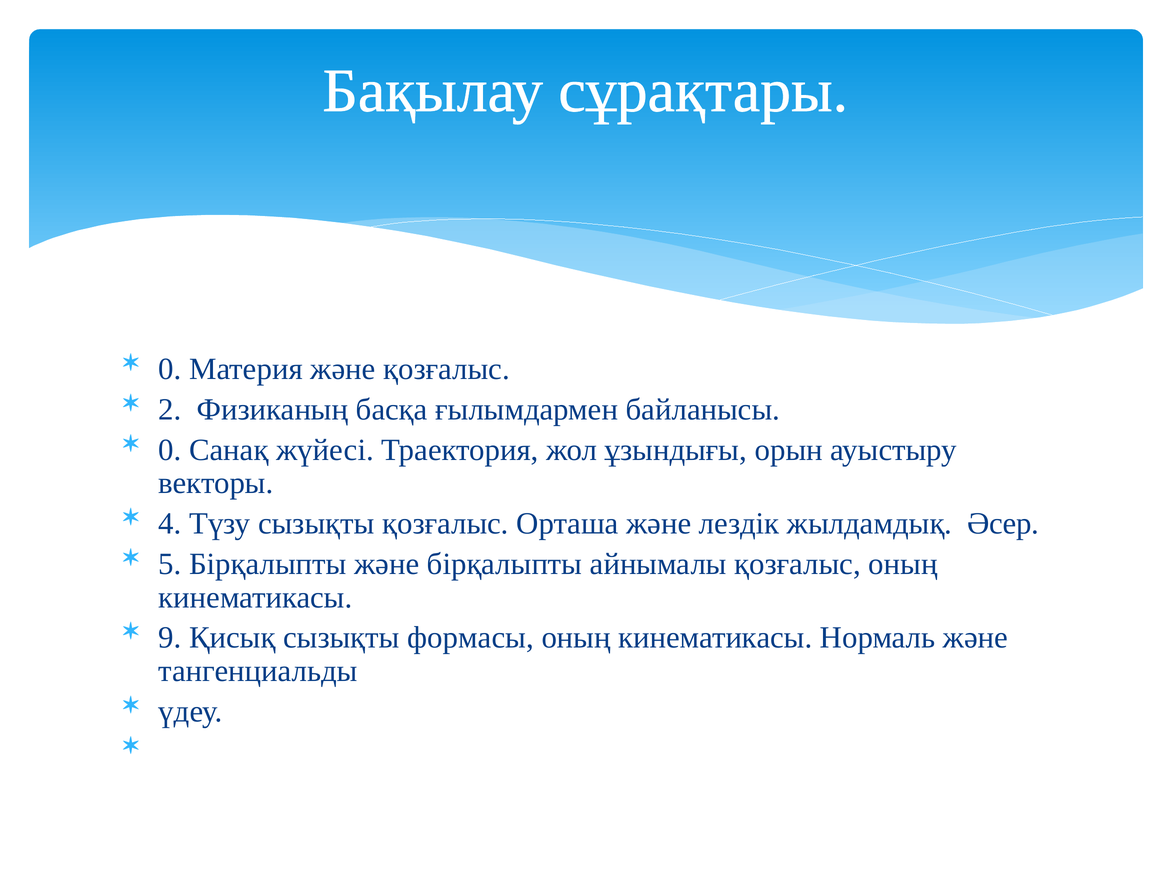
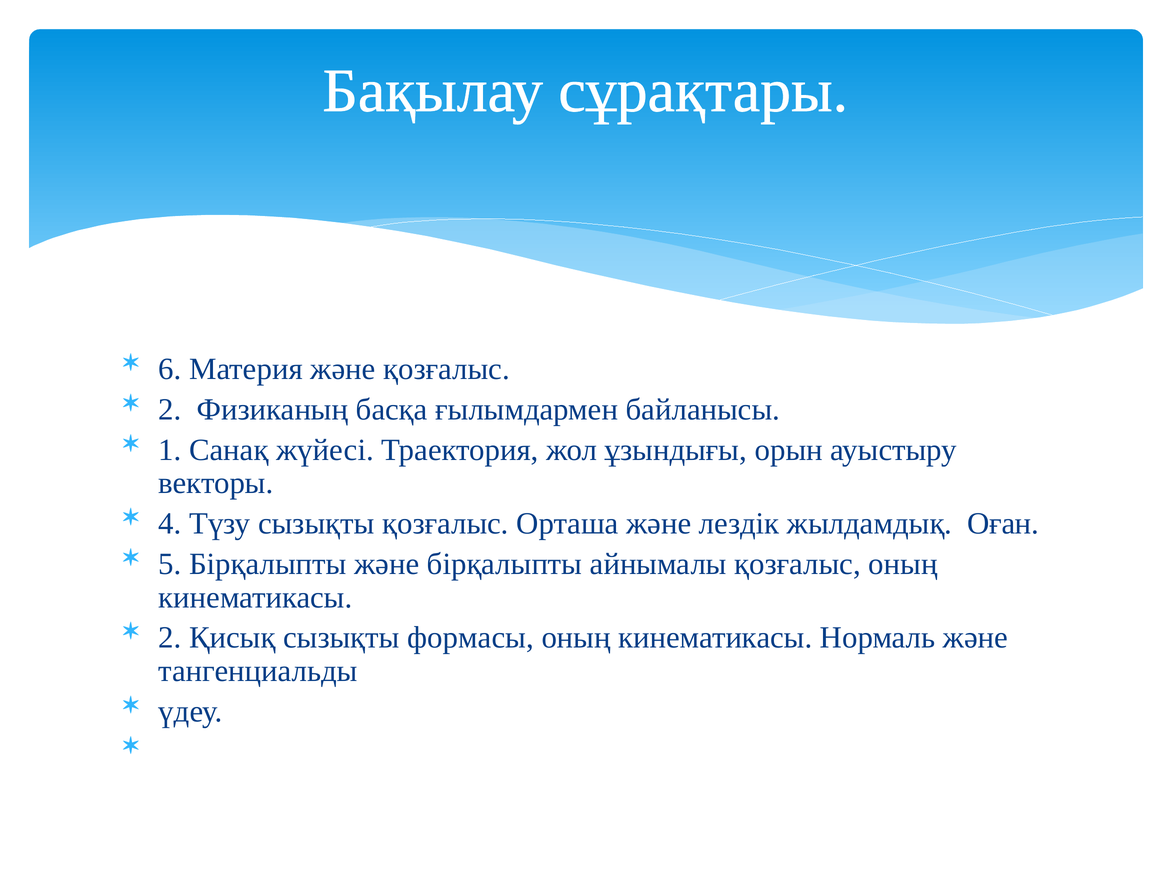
0: 0 -> 6 (170, 369)
0: 0 -> 1 (170, 450)
Әсер: Әсер -> Оған (1003, 524)
9: 9 -> 2 (170, 638)
